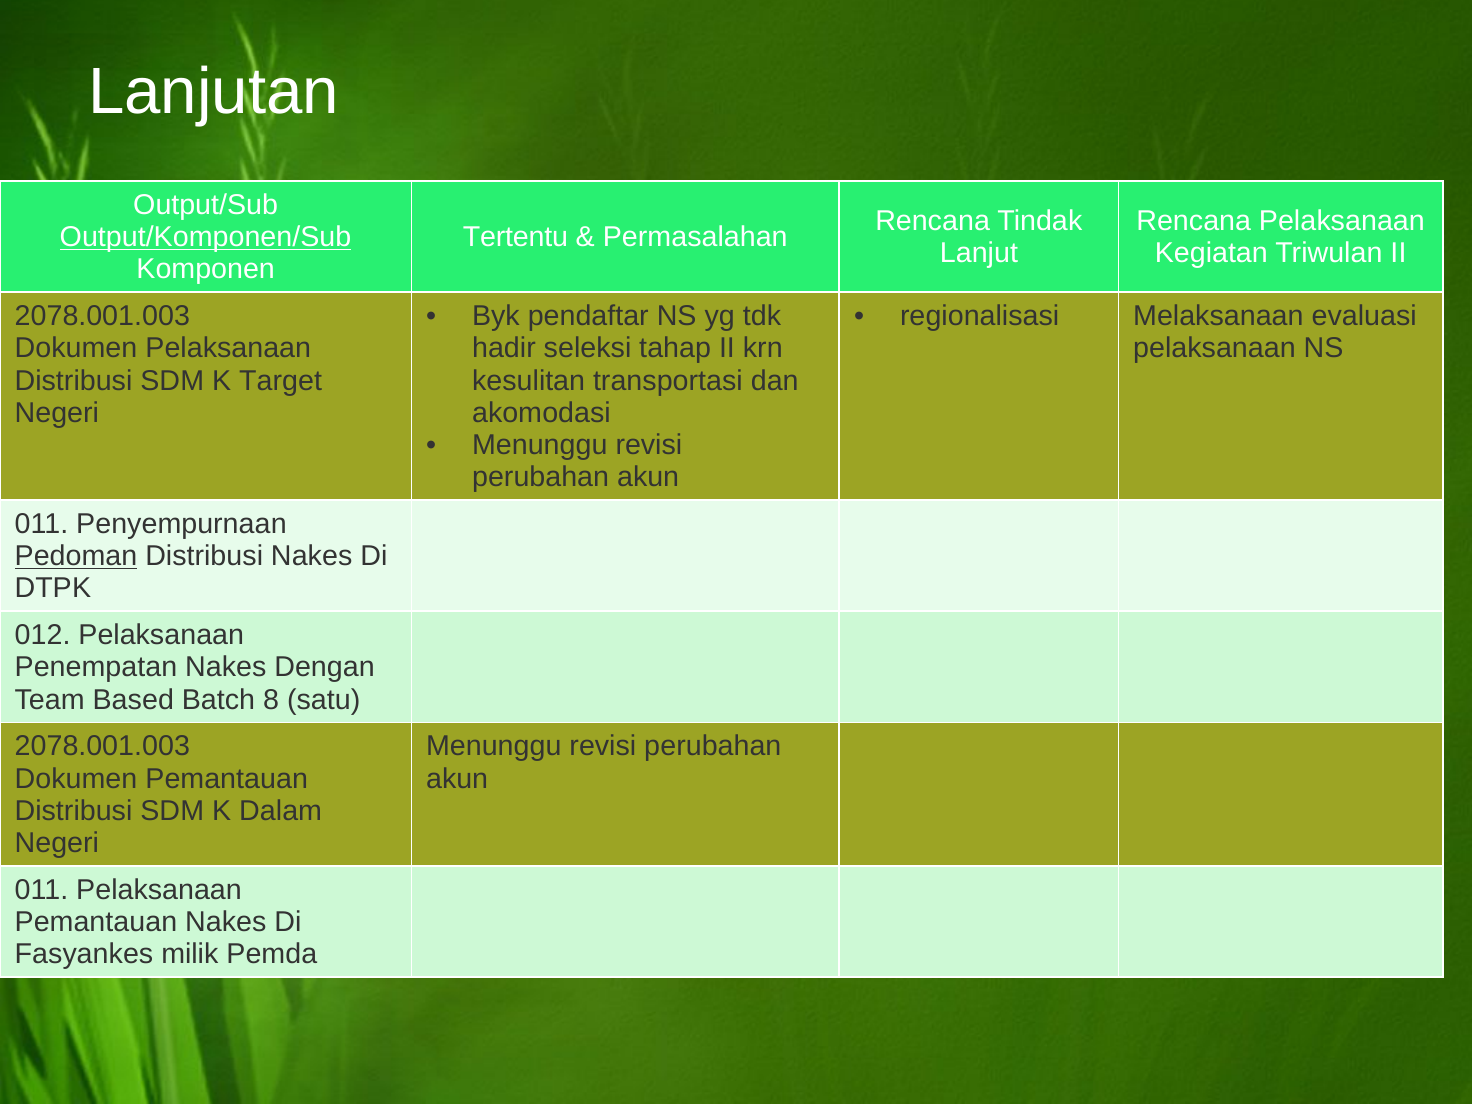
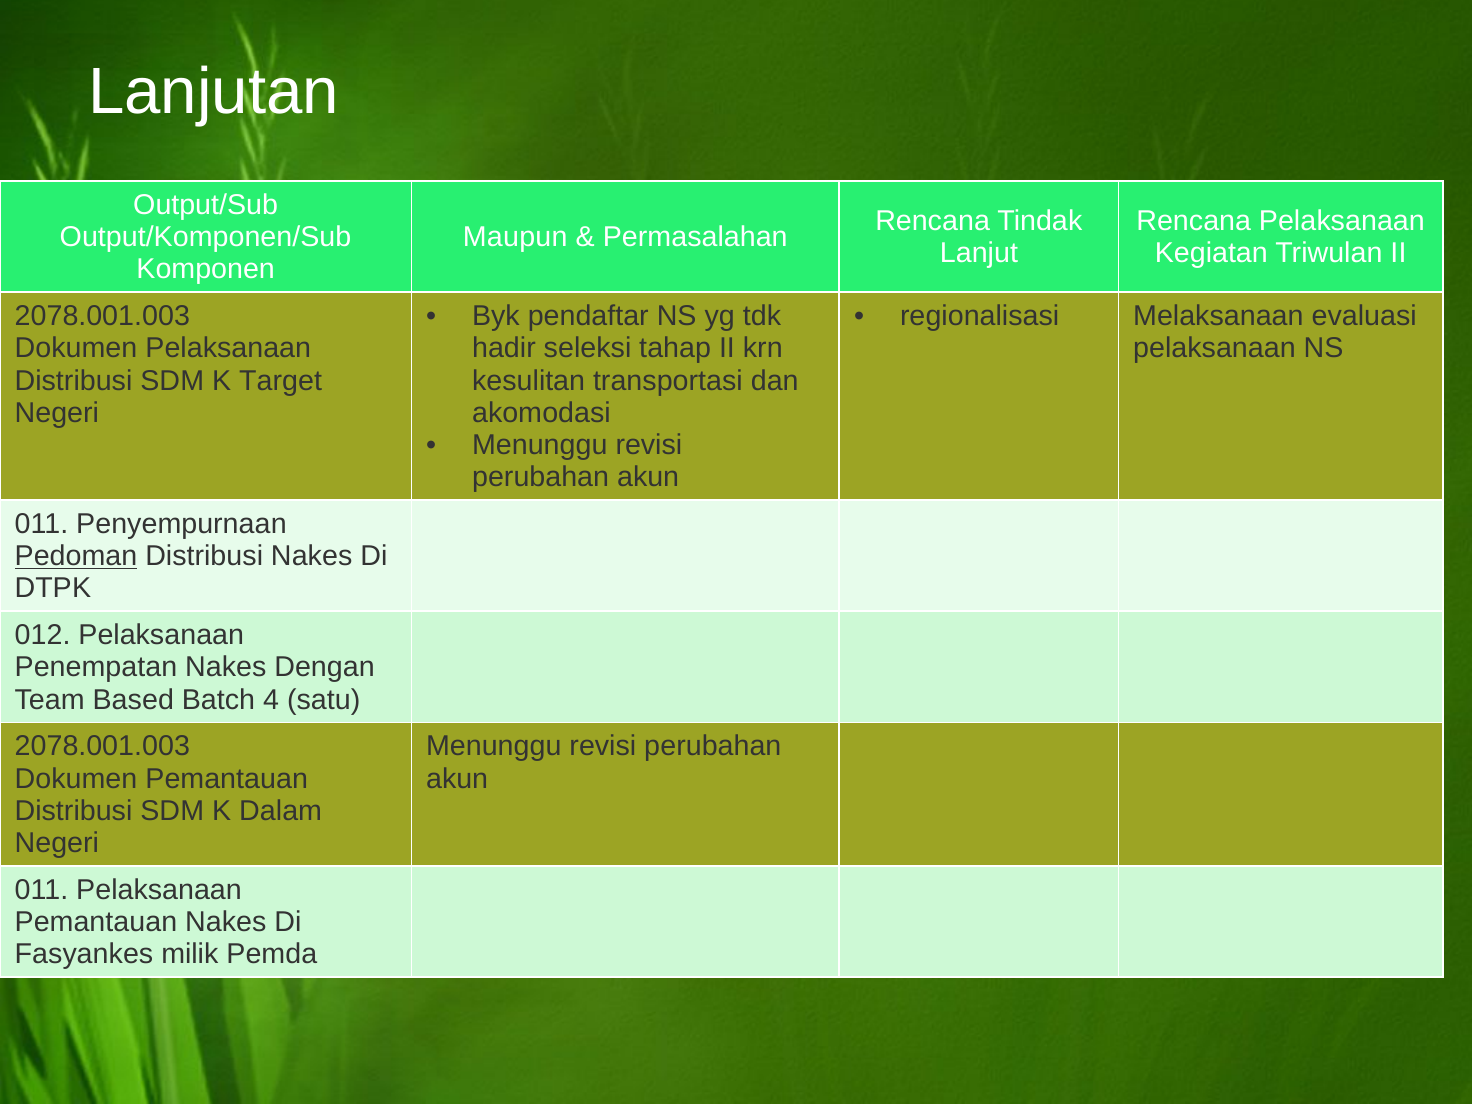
Output/Komponen/Sub underline: present -> none (206, 237)
Tertentu: Tertentu -> Maupun (515, 237)
8: 8 -> 4 (271, 700)
